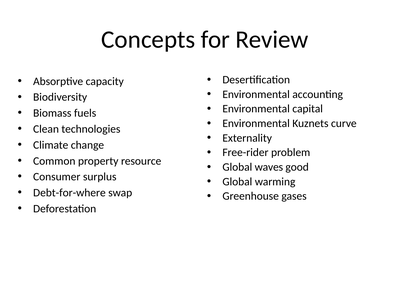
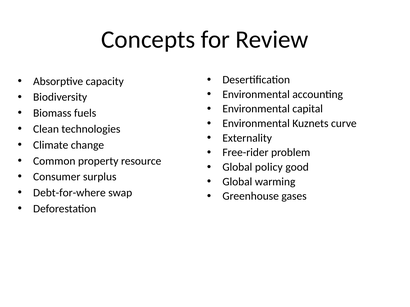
waves: waves -> policy (269, 167)
